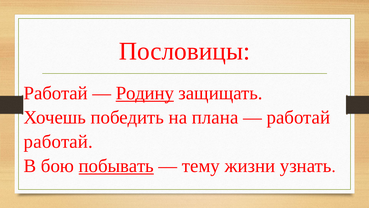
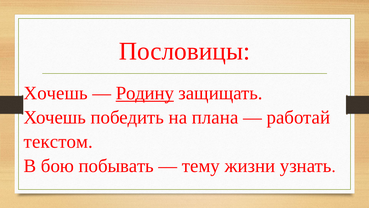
Работай: Работай -> Хочешь (56, 93)
работай: работай -> текстом (58, 141)
побывать underline: present -> none (116, 166)
